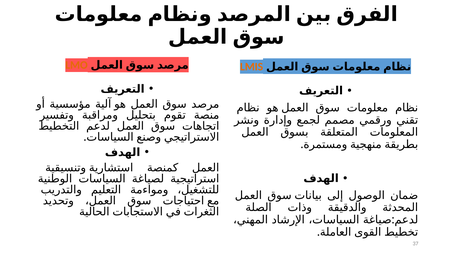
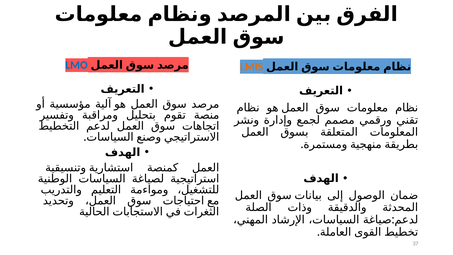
LMO colour: orange -> blue (77, 65)
